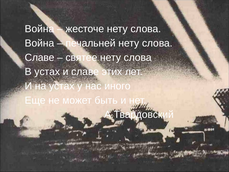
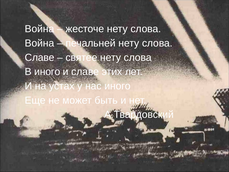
В устах: устах -> иного (47, 72)
